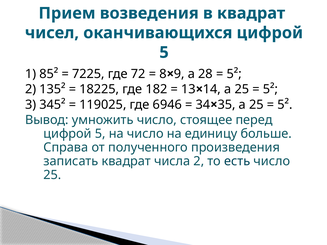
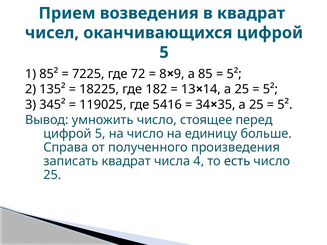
28: 28 -> 85 (205, 74)
6946: 6946 -> 5416 (167, 105)
числа 2: 2 -> 4 (199, 161)
